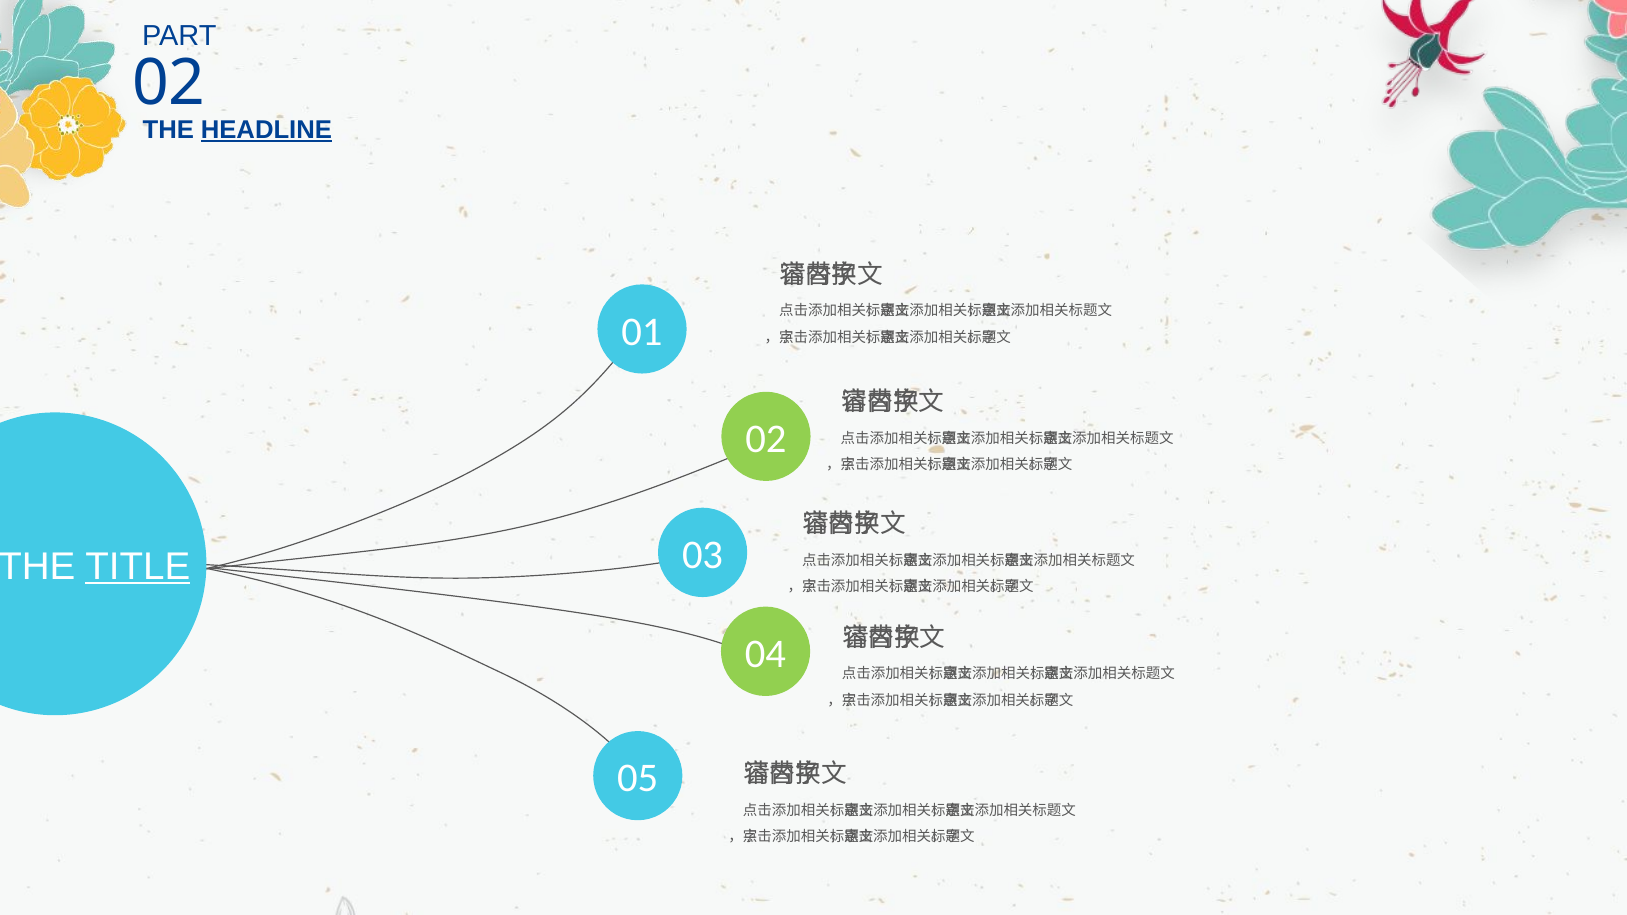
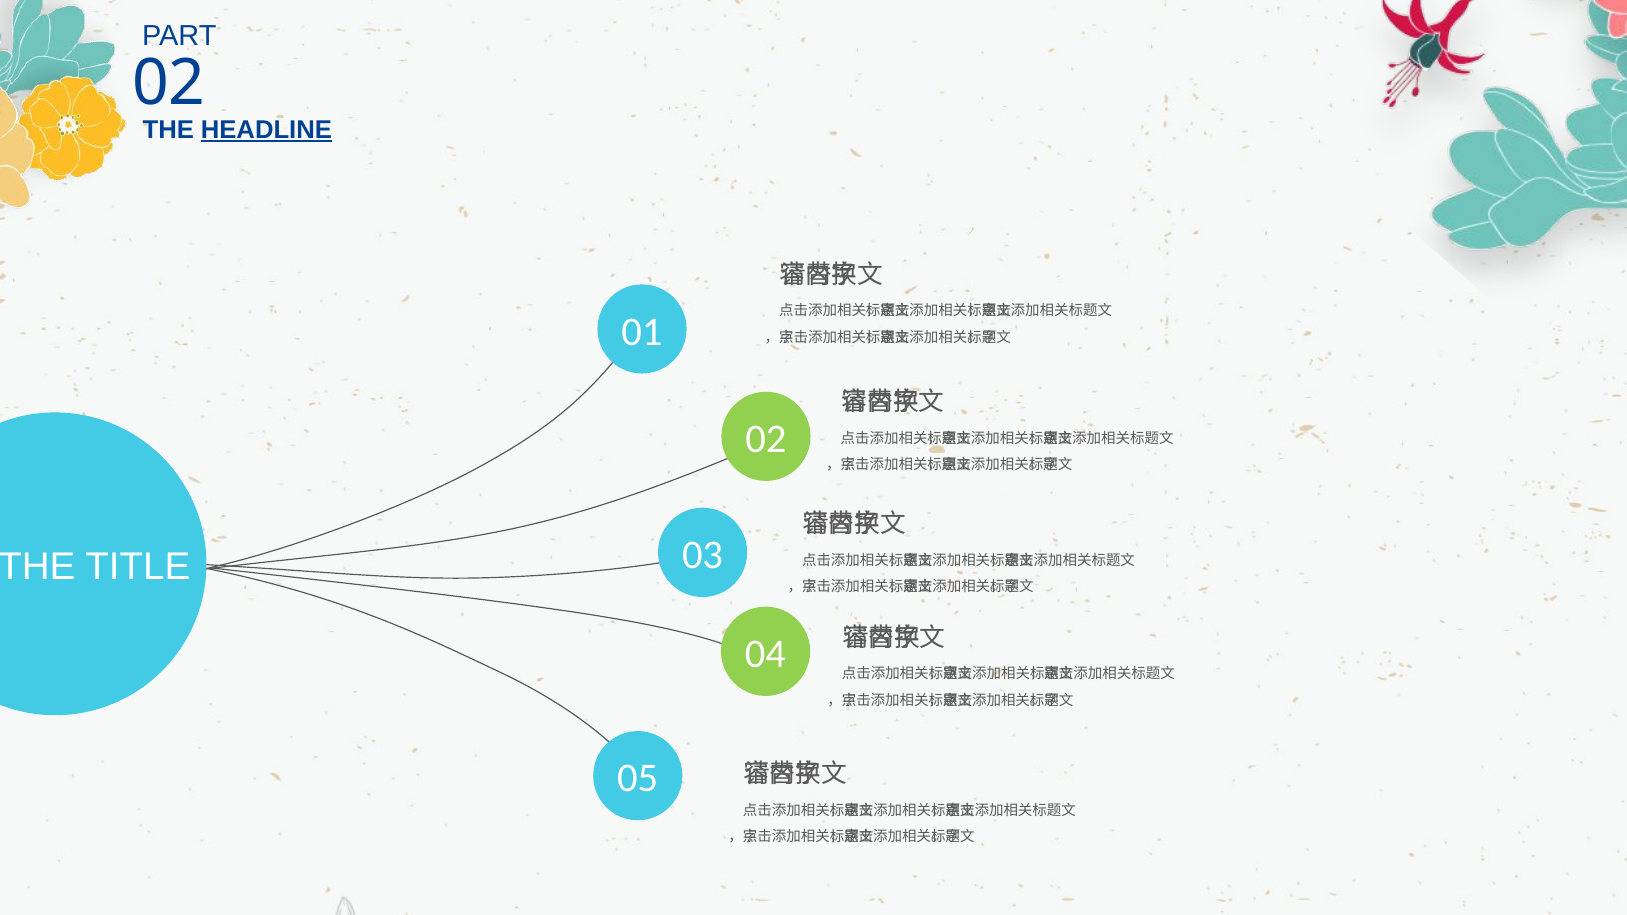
TITLE underline: present -> none (138, 567)
